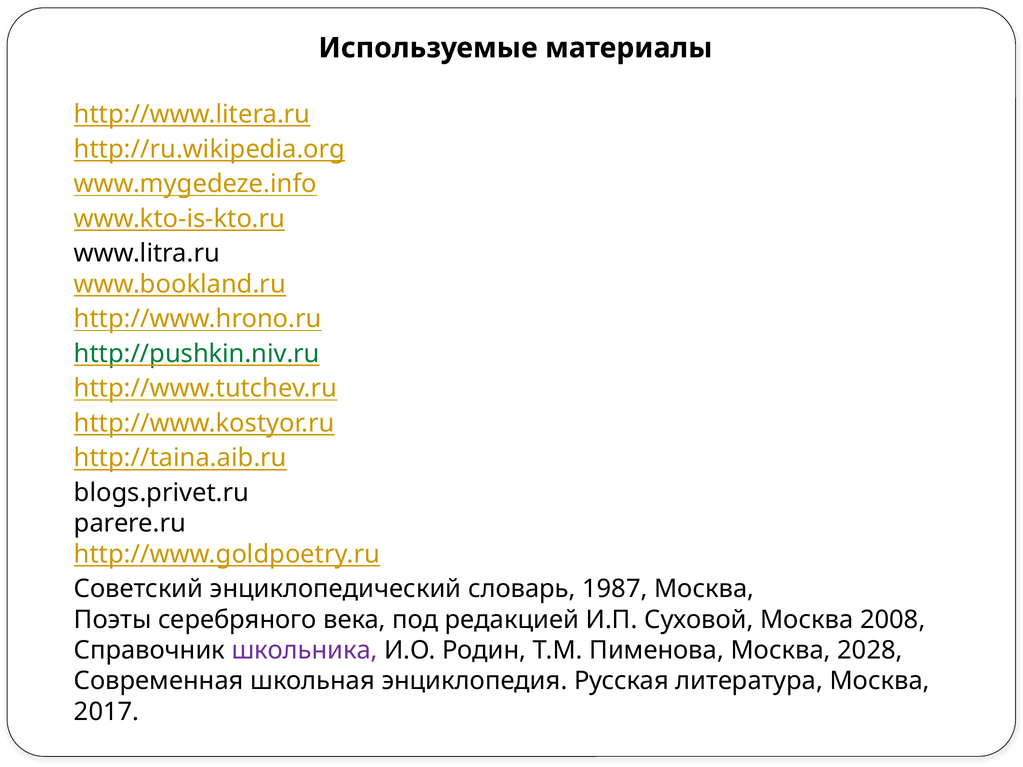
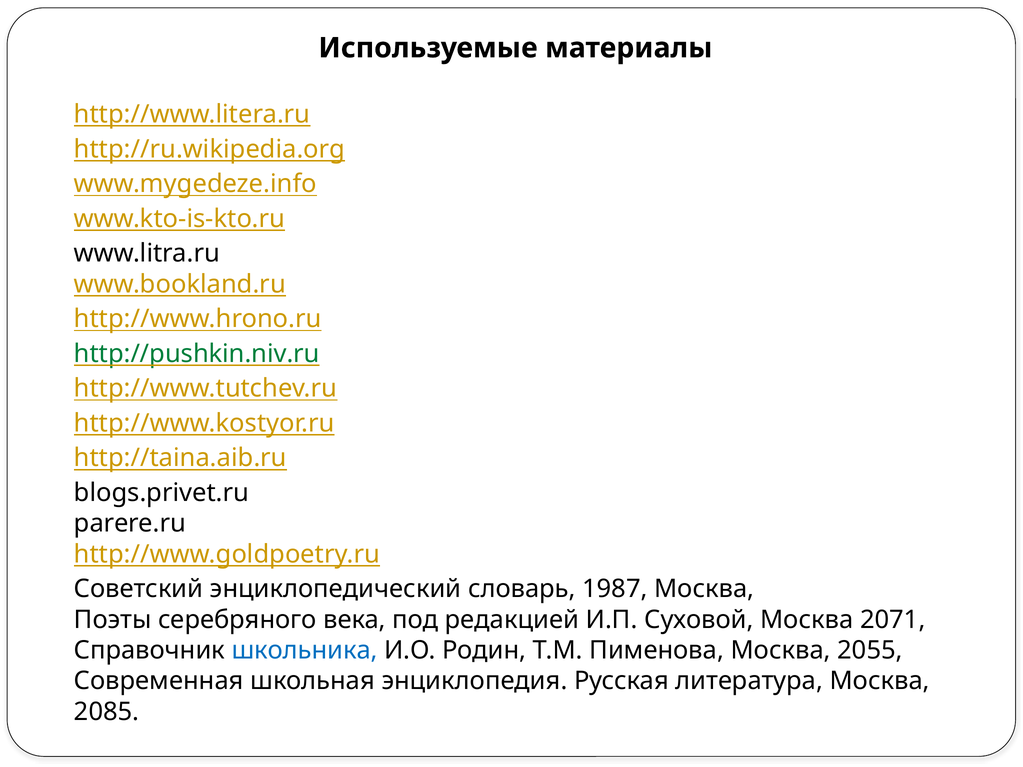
2008: 2008 -> 2071 (893, 620)
школьника colour: purple -> blue (305, 651)
2028: 2028 -> 2055 (870, 651)
2017: 2017 -> 2085 (107, 712)
